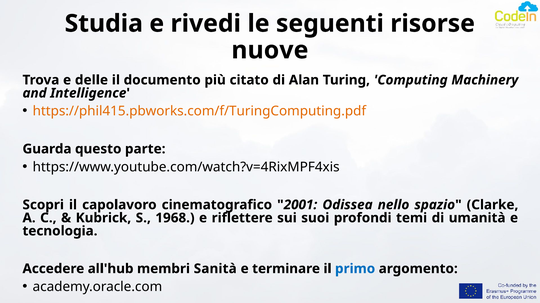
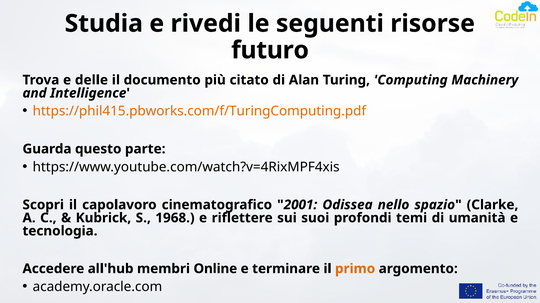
nuove: nuove -> futuro (270, 50)
Sanità: Sanità -> Online (215, 269)
primo colour: blue -> orange (355, 269)
